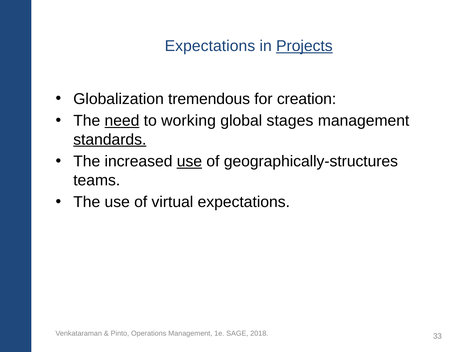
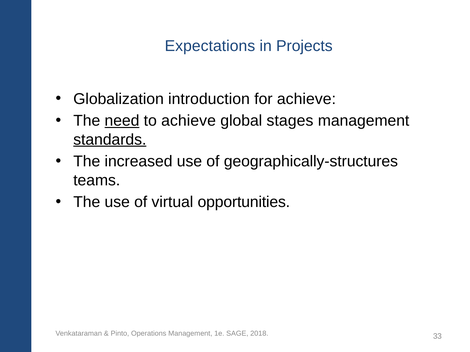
Projects underline: present -> none (304, 46)
tremendous: tremendous -> introduction (209, 99)
for creation: creation -> achieve (306, 99)
to working: working -> achieve (189, 121)
use underline: present -> none (189, 162)
virtual expectations: expectations -> opportunities (244, 202)
